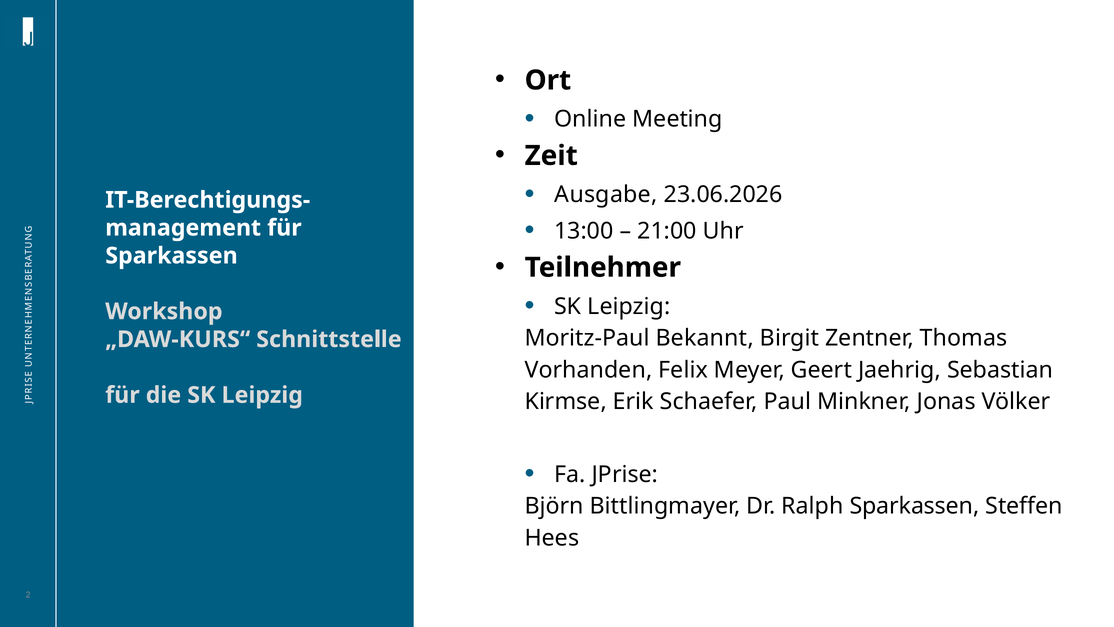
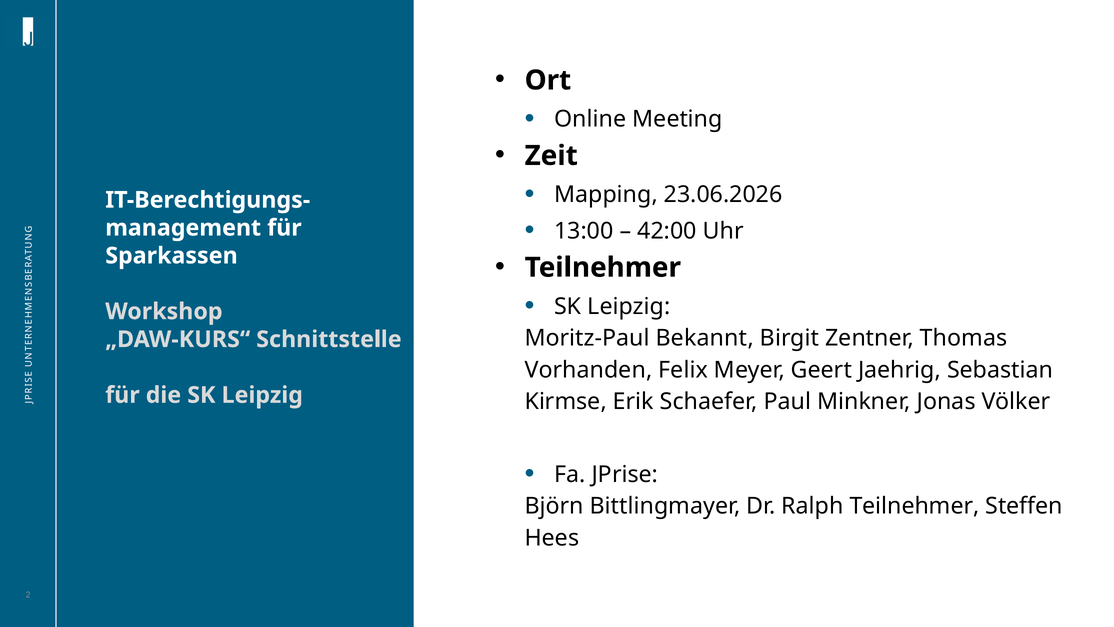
Ausgabe: Ausgabe -> Mapping (606, 194)
21:00: 21:00 -> 42:00 (667, 231)
Ralph Sparkassen: Sparkassen -> Teilnehmer (914, 506)
